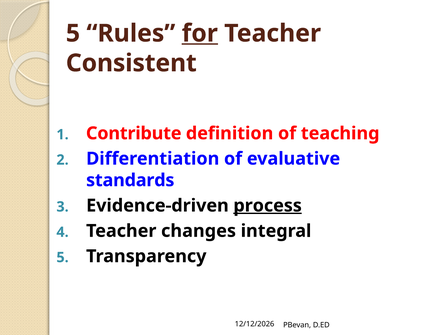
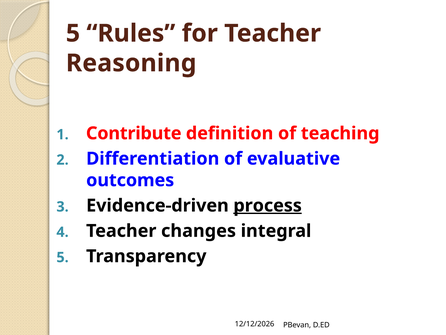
for underline: present -> none (200, 33)
Consistent: Consistent -> Reasoning (131, 63)
standards: standards -> outcomes (130, 180)
